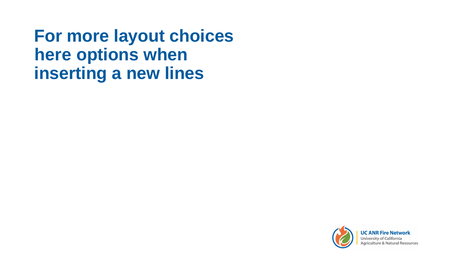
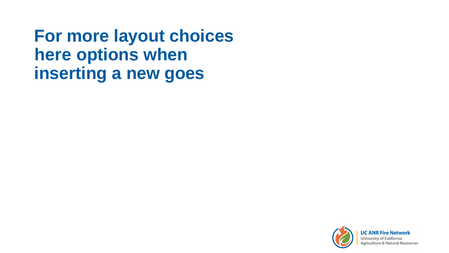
lines: lines -> goes (185, 73)
